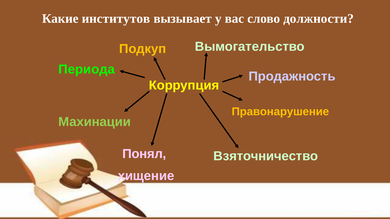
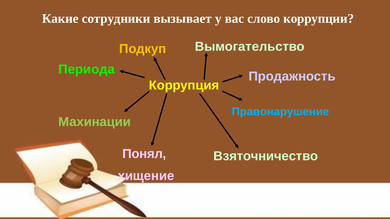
институтов: институтов -> сотрудники (116, 19)
должности: должности -> коррупции (319, 19)
Правонарушение colour: yellow -> light blue (280, 112)
